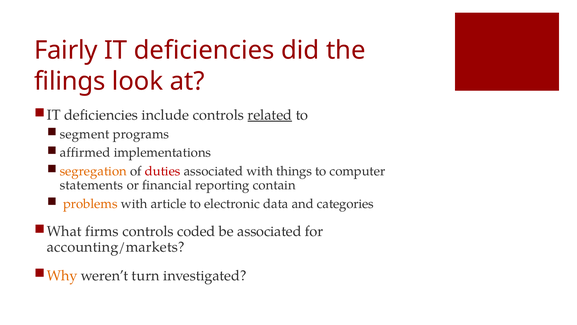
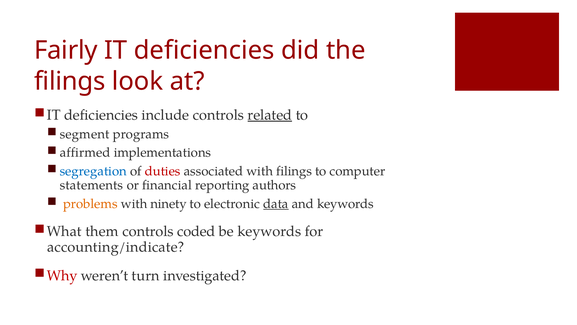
segregation colour: orange -> blue (93, 171)
with things: things -> filings (294, 171)
contain: contain -> authors (274, 185)
article: article -> ninety (169, 203)
data underline: none -> present (276, 203)
and categories: categories -> keywords (345, 203)
firms: firms -> them (102, 231)
be associated: associated -> keywords (269, 231)
accounting/markets: accounting/markets -> accounting/indicate (116, 247)
Why colour: orange -> red (62, 275)
